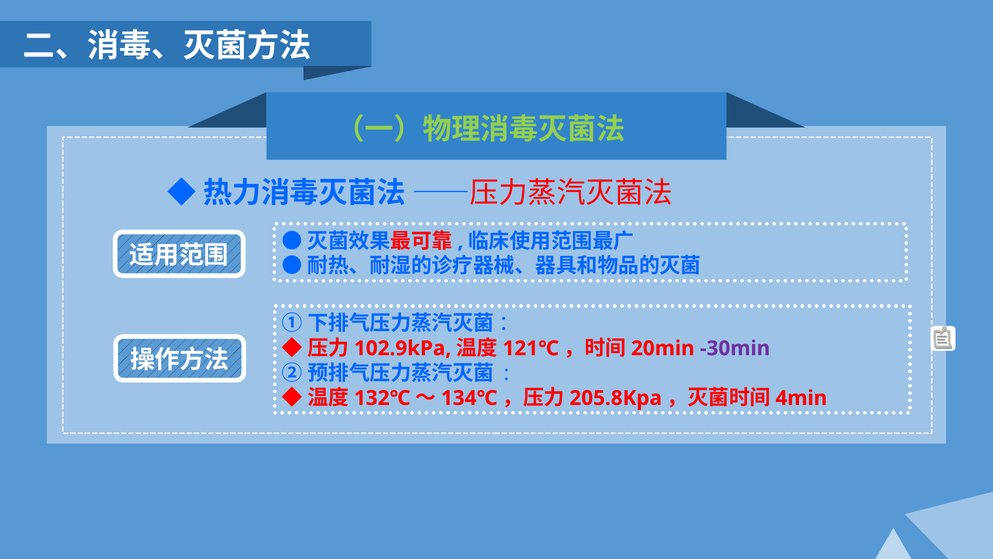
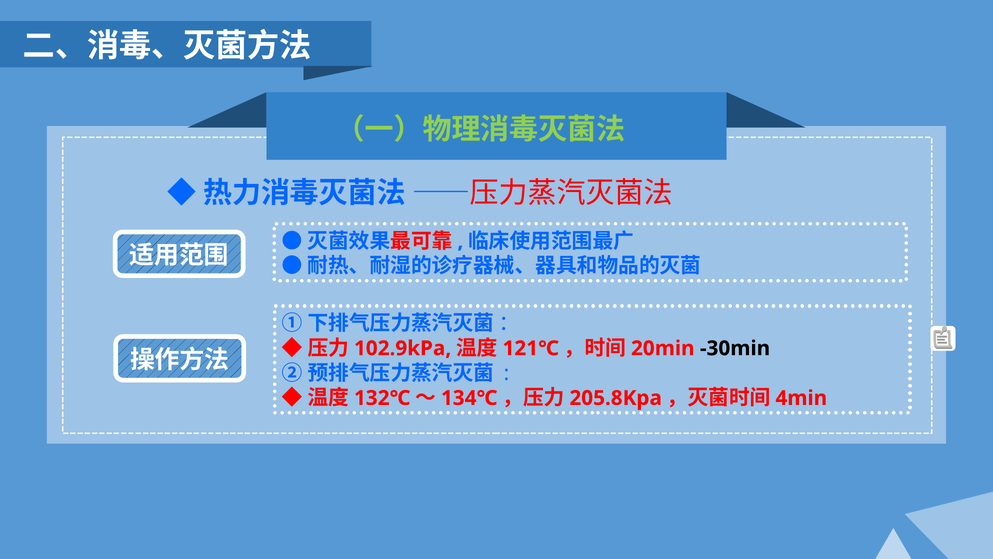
-30min colour: purple -> black (735, 348)
